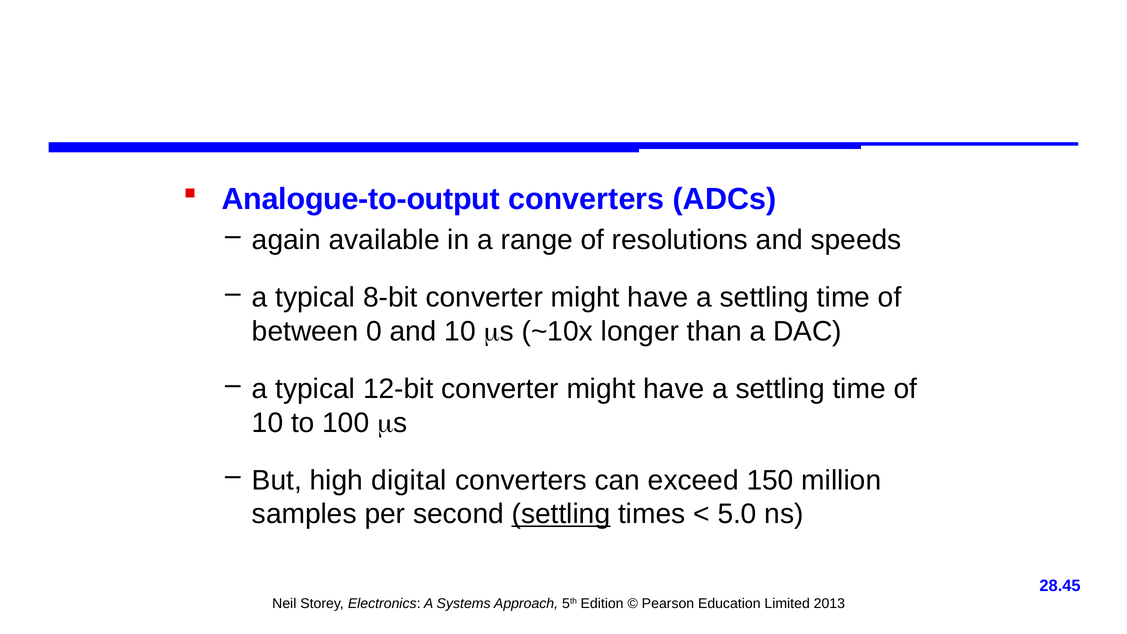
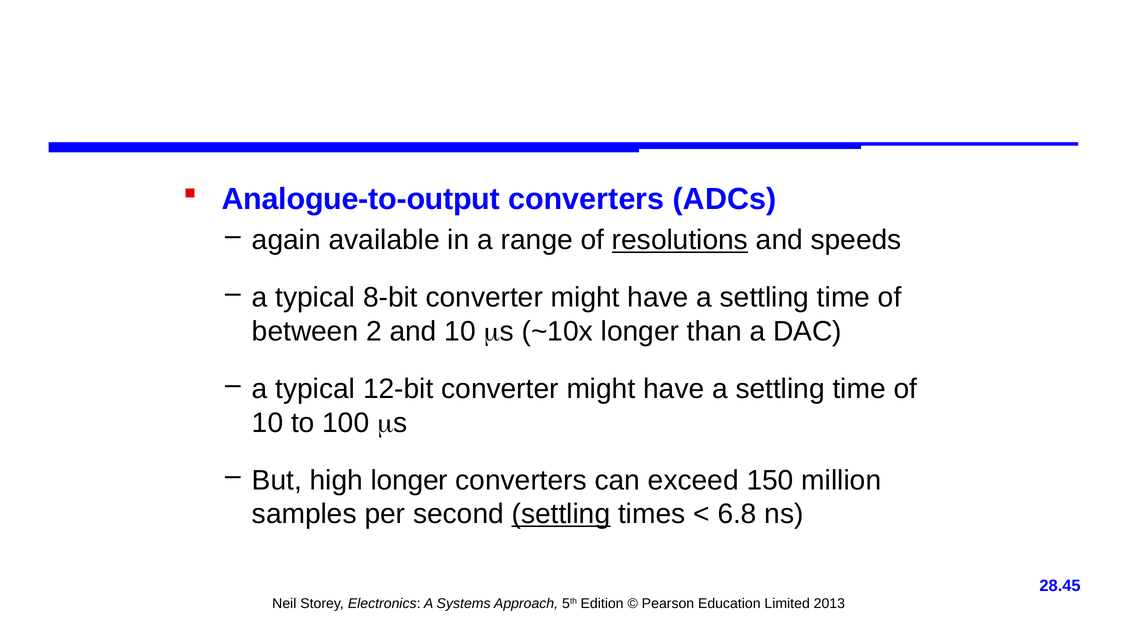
resolutions underline: none -> present (680, 240)
0: 0 -> 2 (374, 331)
high digital: digital -> longer (409, 480)
5.0: 5.0 -> 6.8 (737, 514)
